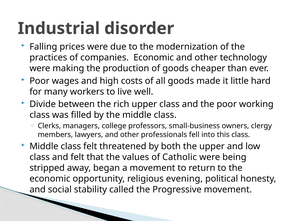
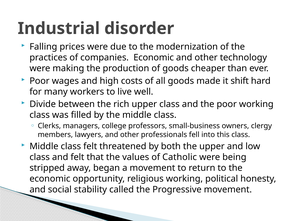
little: little -> shift (240, 81)
religious evening: evening -> working (184, 179)
